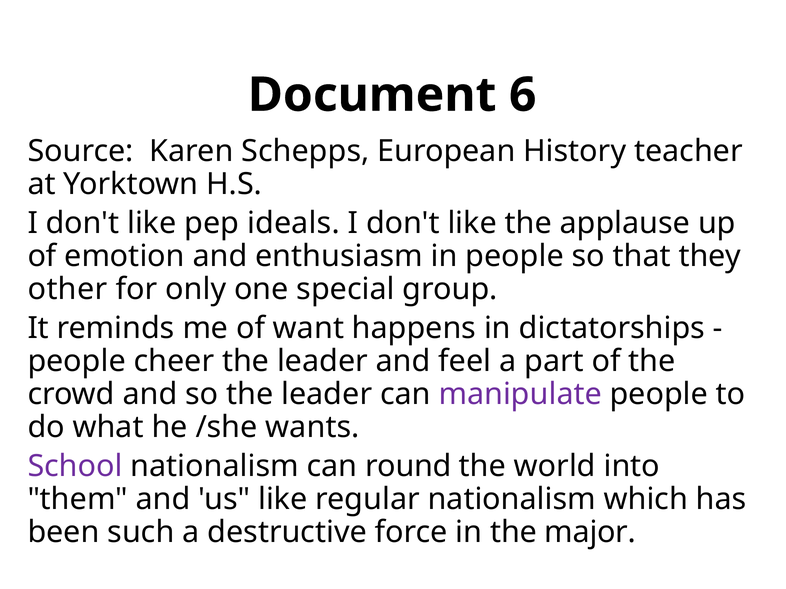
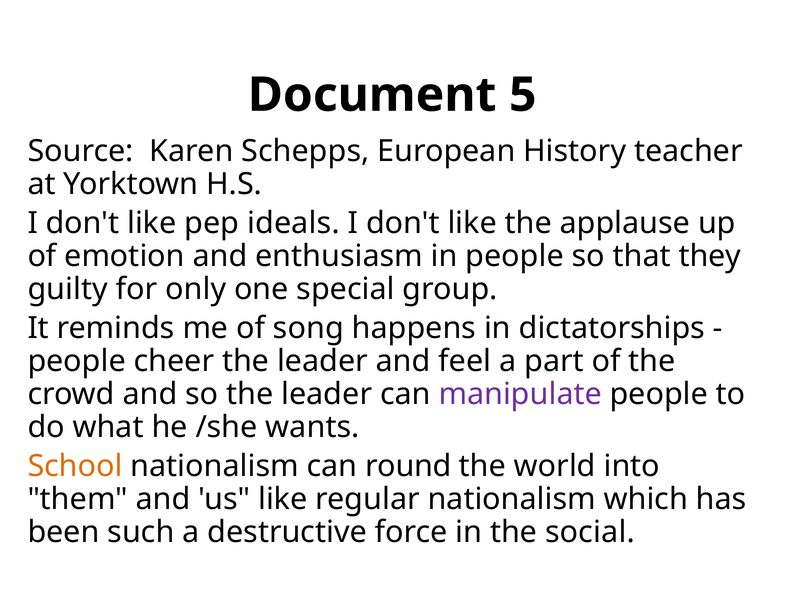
6: 6 -> 5 (523, 95)
other: other -> guilty (68, 289)
want: want -> song (308, 329)
School colour: purple -> orange (75, 467)
major: major -> social (590, 533)
